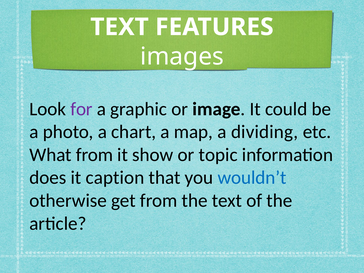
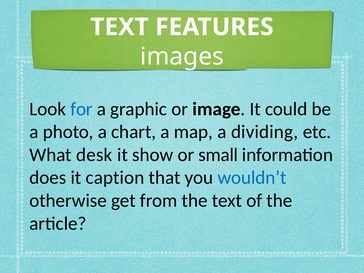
for colour: purple -> blue (81, 109)
What from: from -> desk (94, 155)
topic: topic -> small (218, 155)
